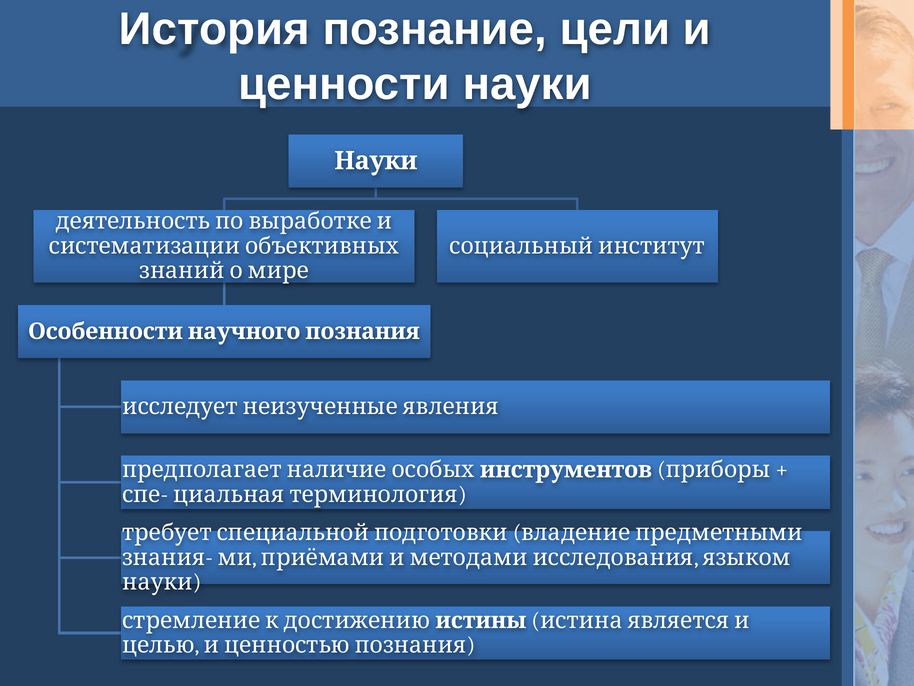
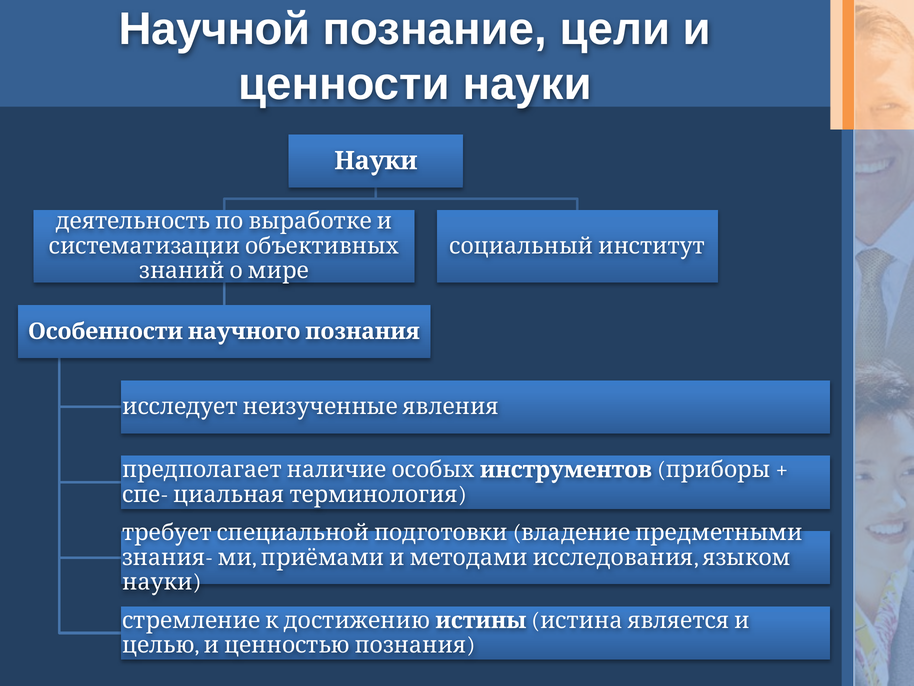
История: История -> Научной (215, 29)
